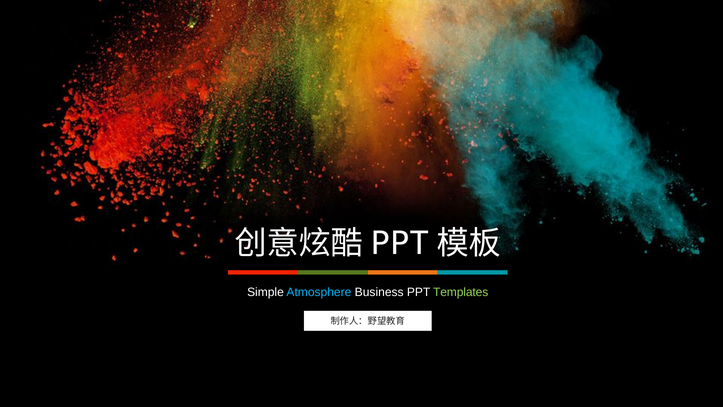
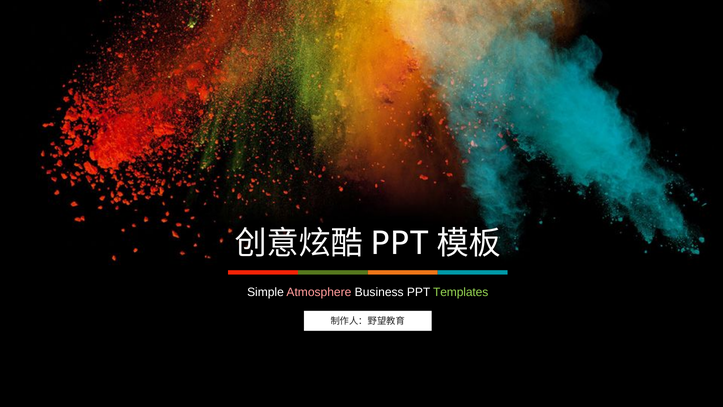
Atmosphere colour: light blue -> pink (319, 292)
